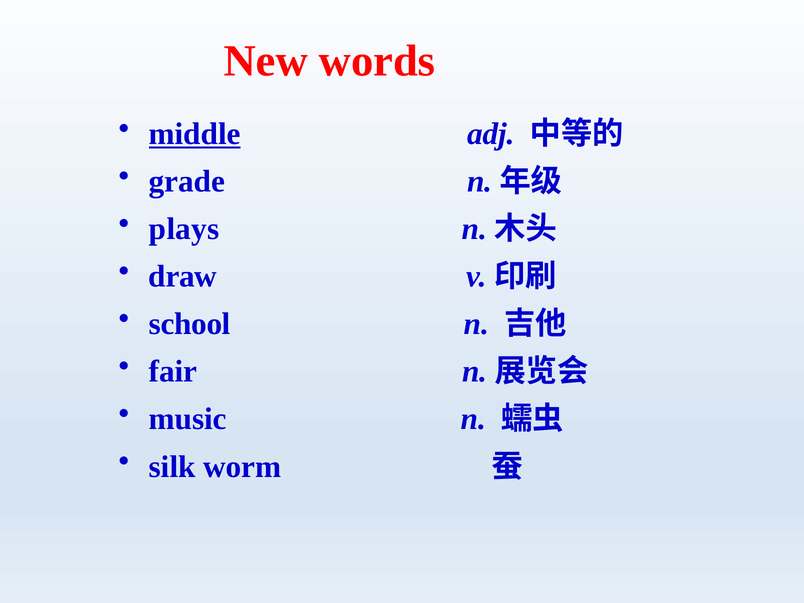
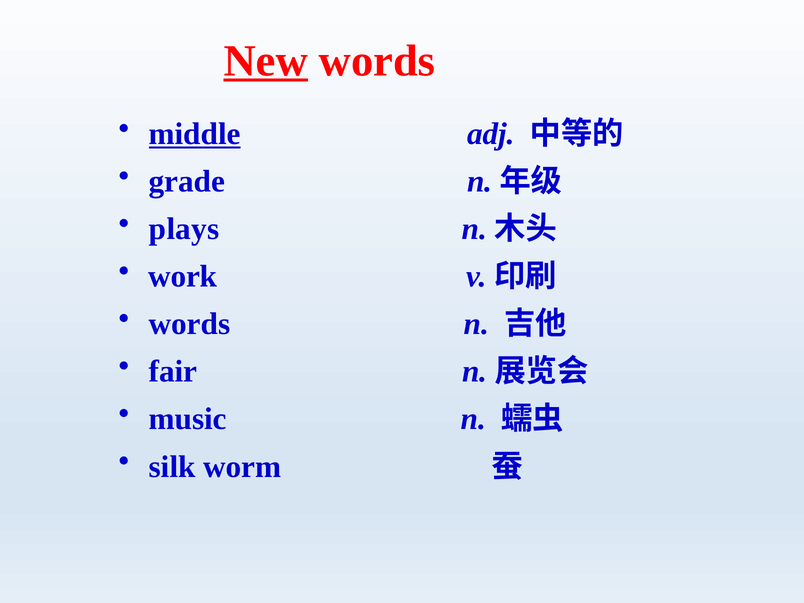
New underline: none -> present (266, 61)
draw: draw -> work (183, 277)
school: school -> words (189, 324)
